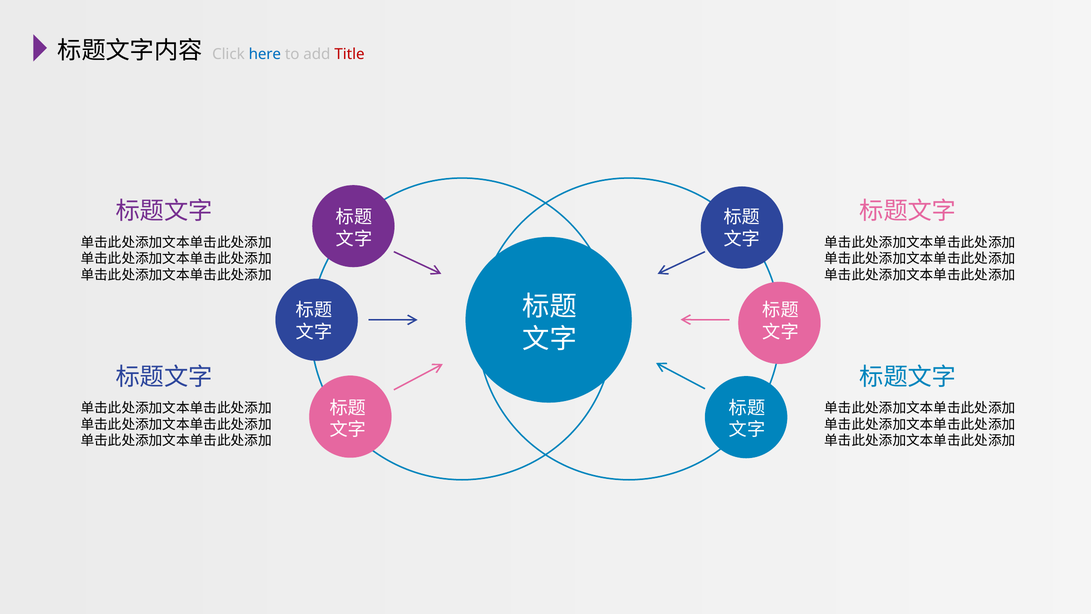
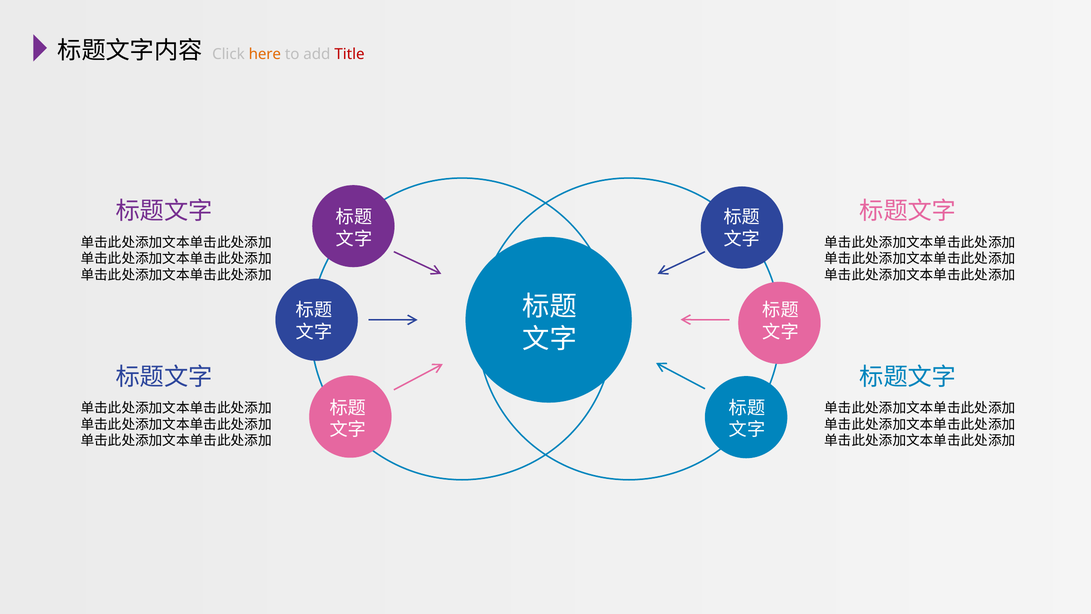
here colour: blue -> orange (265, 54)
